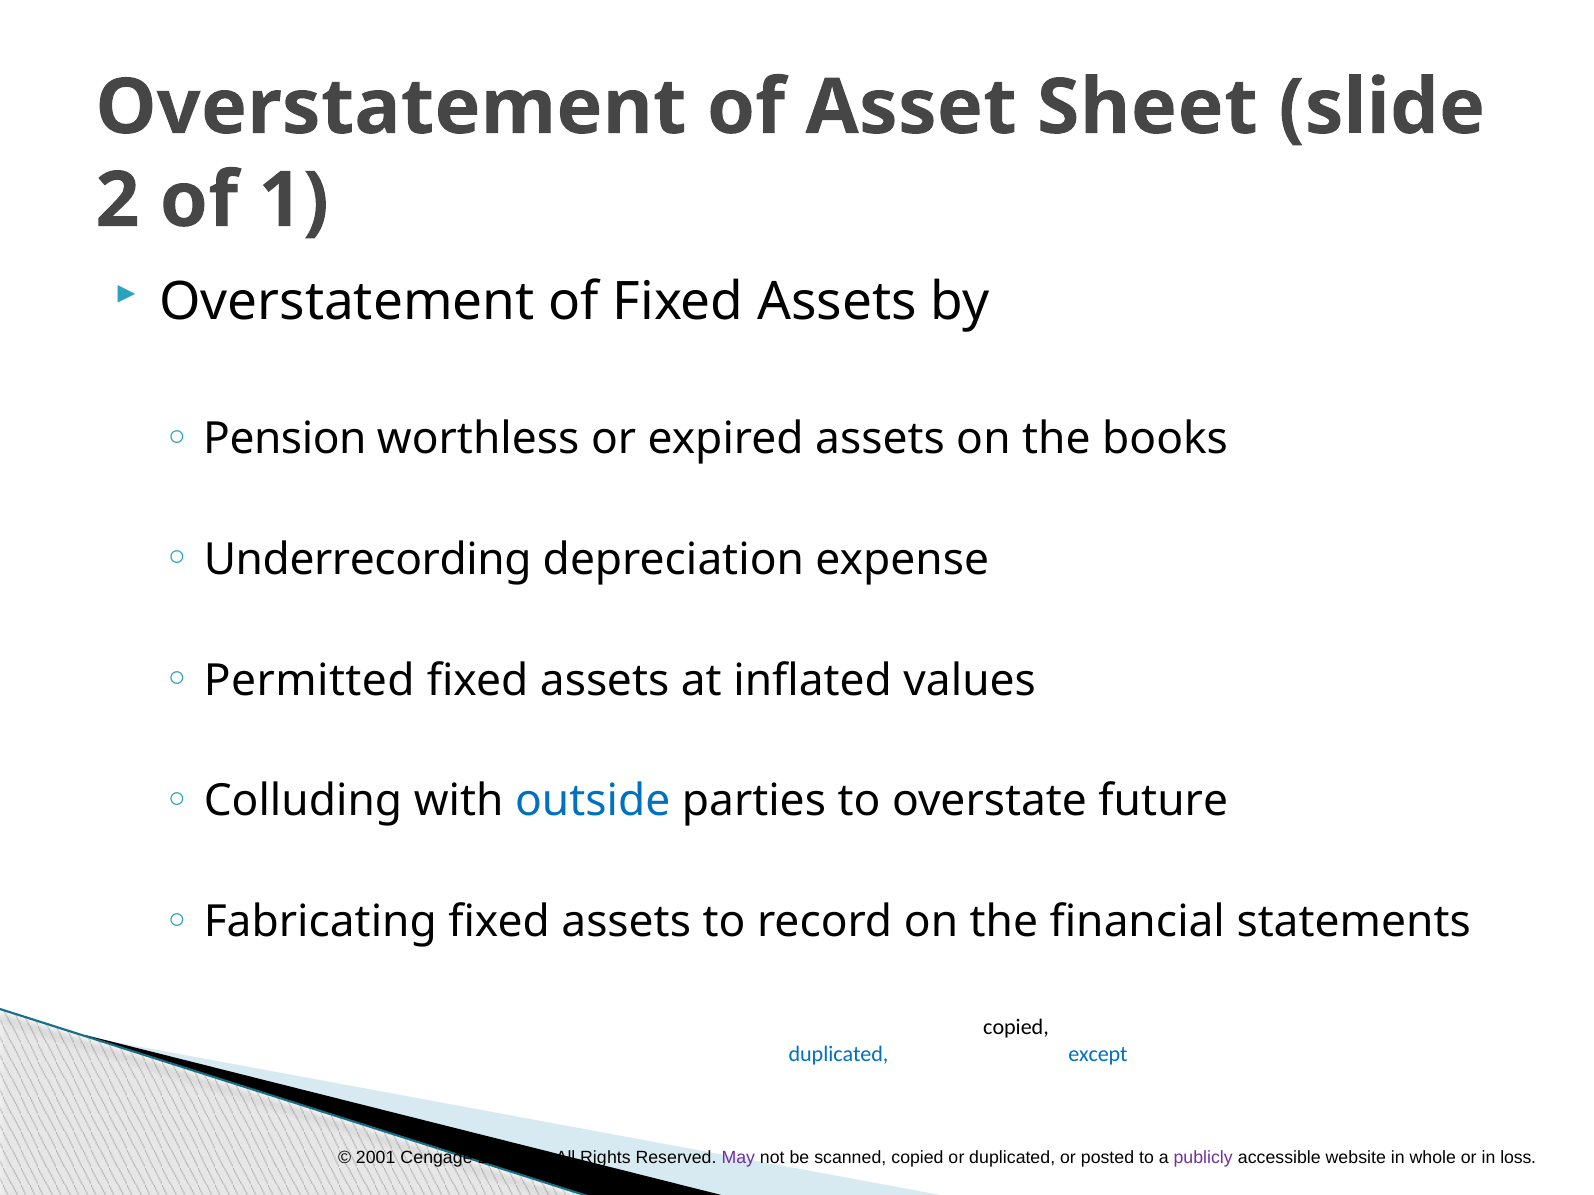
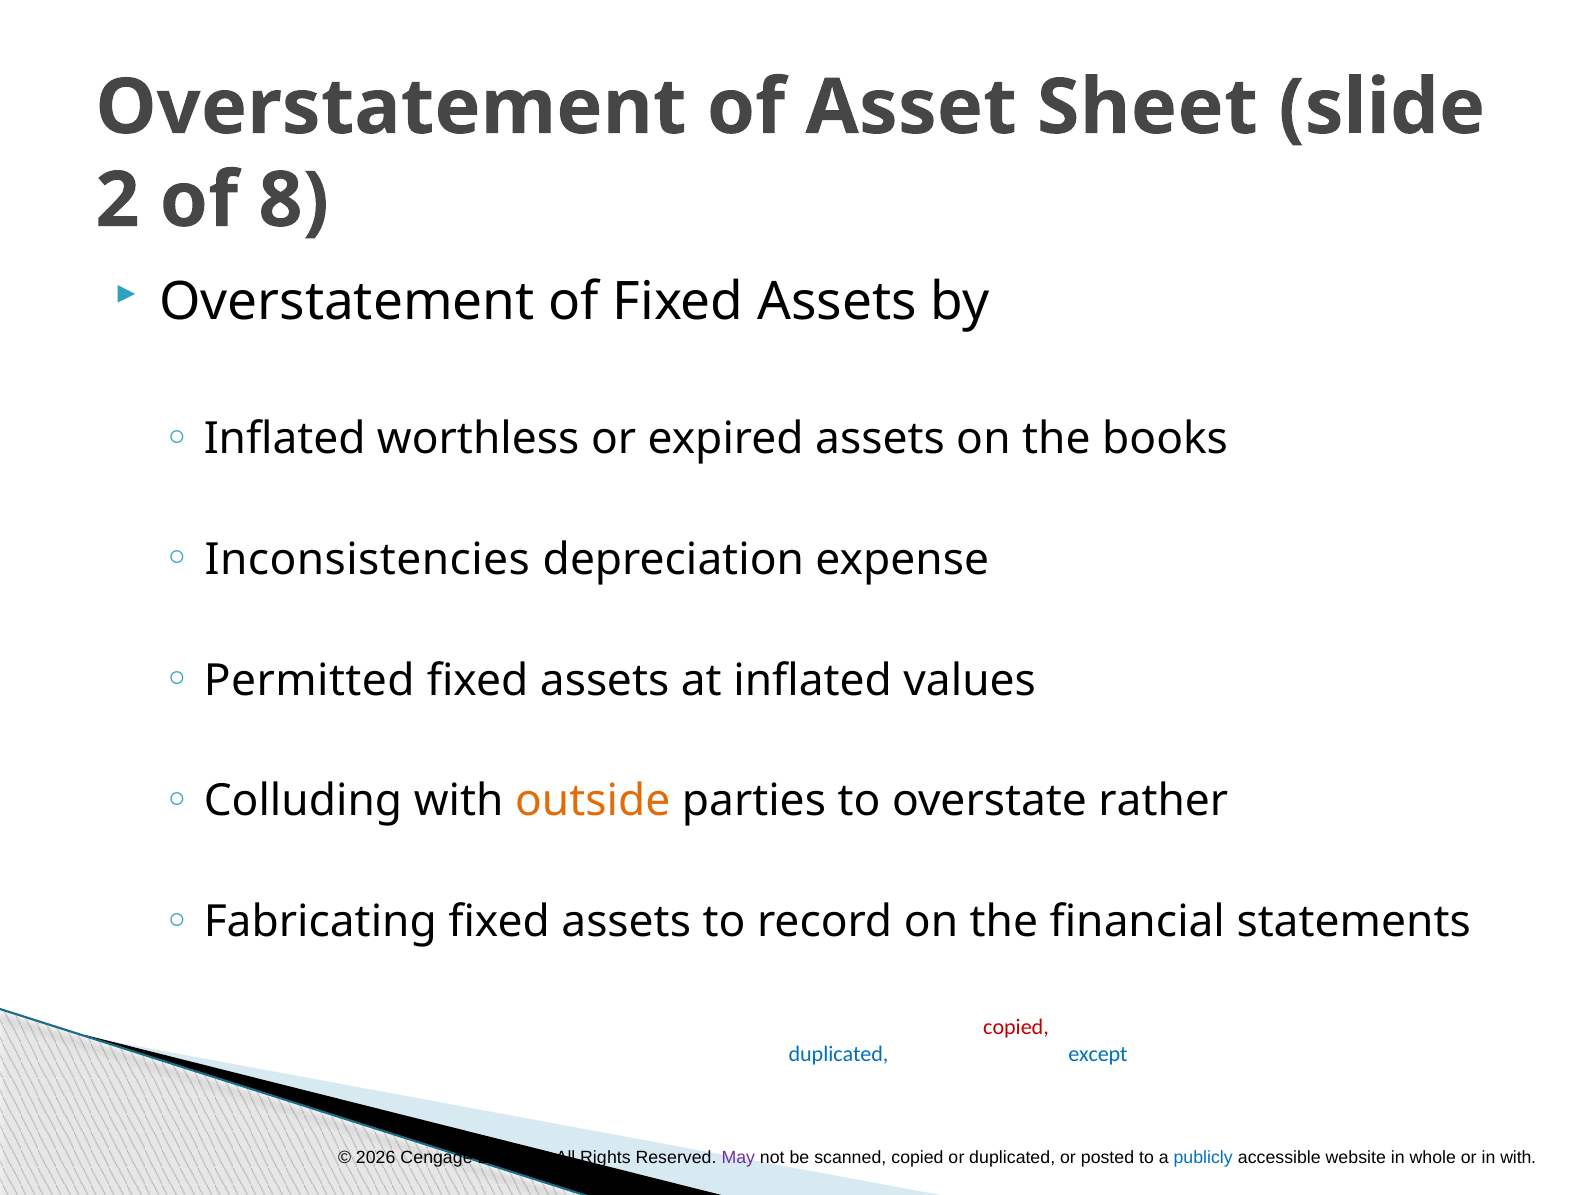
1: 1 -> 8 (294, 201)
Pension: Pension -> Inflated (285, 439)
Underrecording: Underrecording -> Inconsistencies (367, 560)
outside colour: blue -> orange (593, 802)
future: future -> rather (1163, 802)
copied colour: black -> red (1016, 1028)
2001: 2001 -> 2026 (376, 1158)
publicly colour: purple -> blue (1203, 1158)
in loss: loss -> with (1518, 1158)
